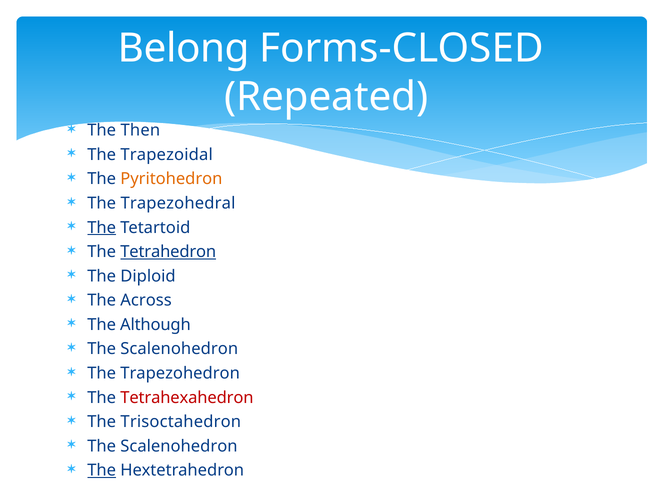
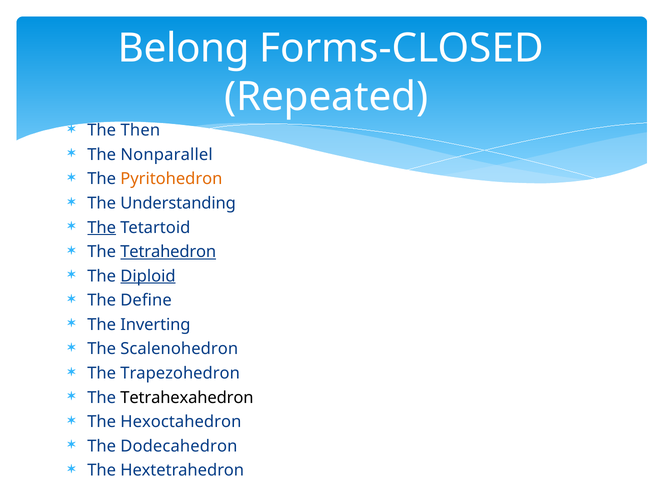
Trapezoidal: Trapezoidal -> Nonparallel (167, 155)
Trapezohedral: Trapezohedral -> Understanding (178, 203)
Diploid underline: none -> present (148, 276)
Across: Across -> Define (146, 301)
Although: Although -> Inverting (155, 325)
Tetrahexahedron colour: red -> black (187, 398)
Trisoctahedron: Trisoctahedron -> Hexoctahedron (181, 422)
Scalenohedron: Scalenohedron -> Dodecahedron (179, 446)
The underline: present -> none (102, 471)
